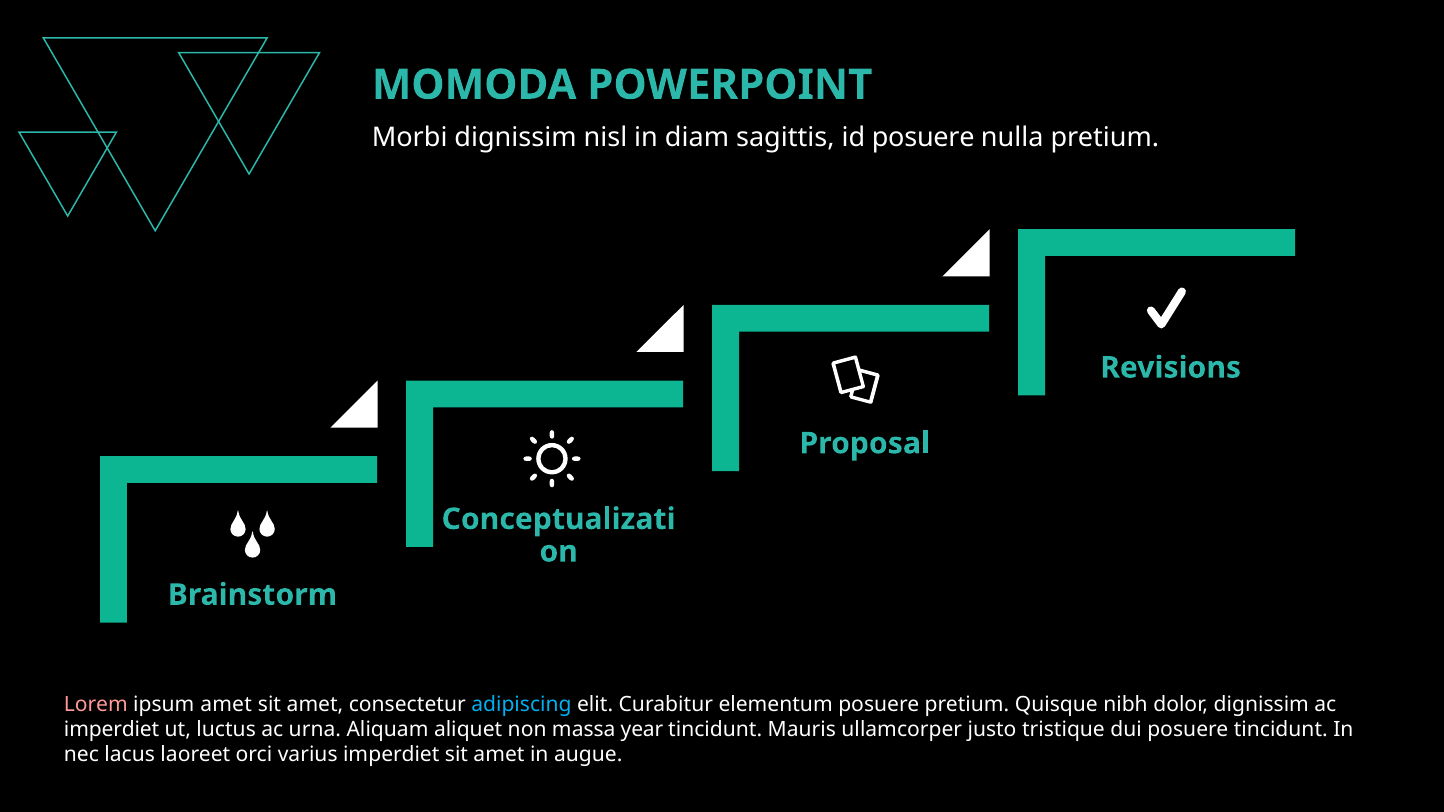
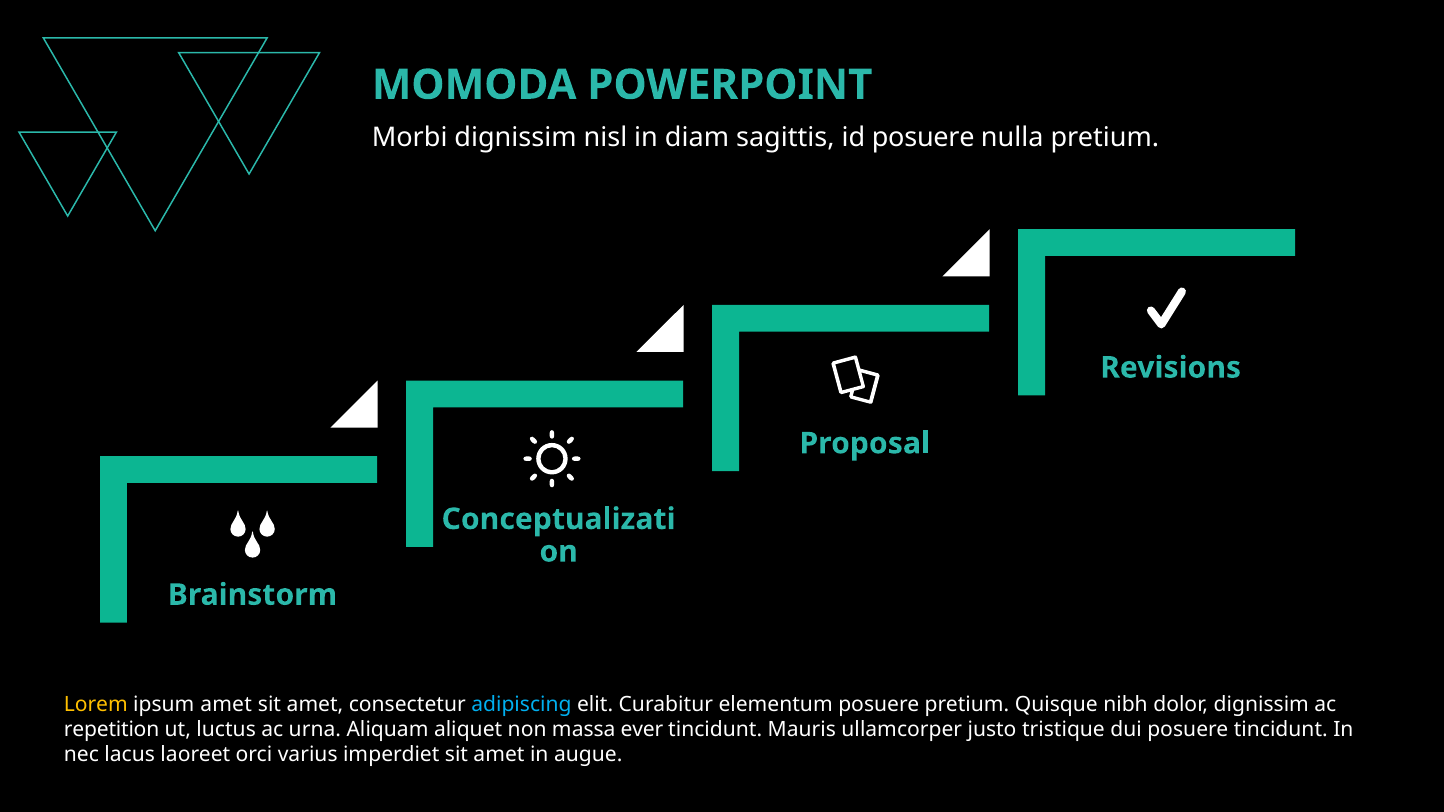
Lorem colour: pink -> yellow (96, 704)
imperdiet: imperdiet -> repetition (112, 730)
year: year -> ever (642, 730)
